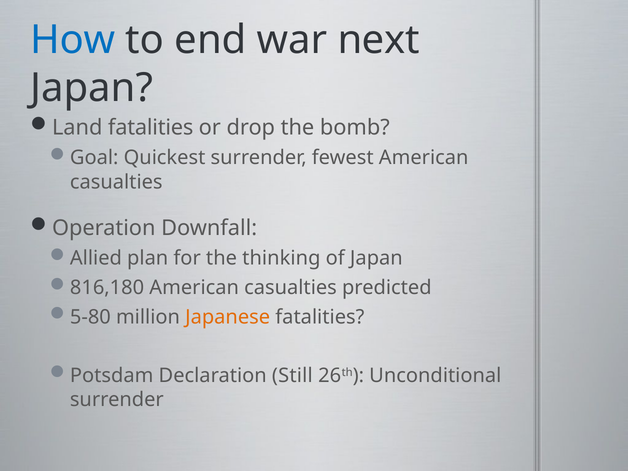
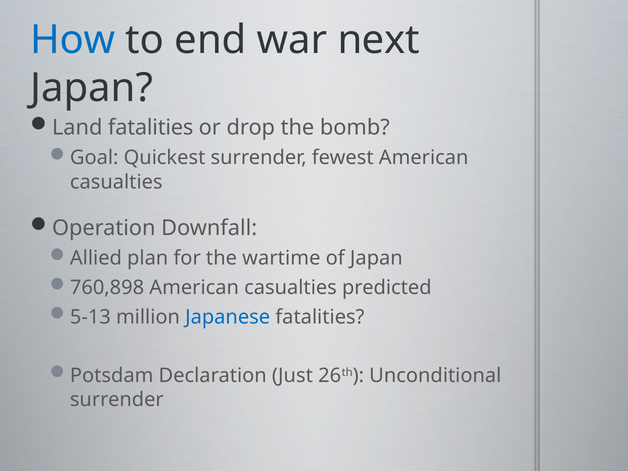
thinking: thinking -> wartime (281, 258)
816,180: 816,180 -> 760,898 (107, 288)
5-80: 5-80 -> 5-13 (90, 317)
Japanese colour: orange -> blue (228, 317)
Still: Still -> Just (292, 376)
